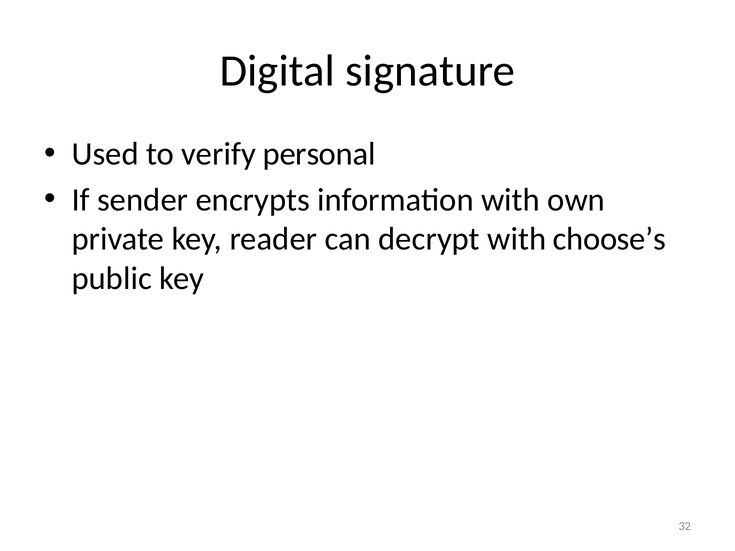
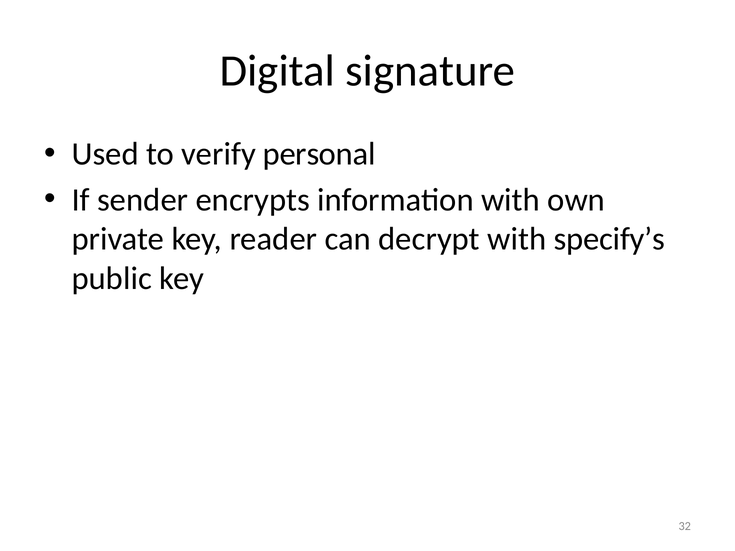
choose’s: choose’s -> specify’s (609, 239)
